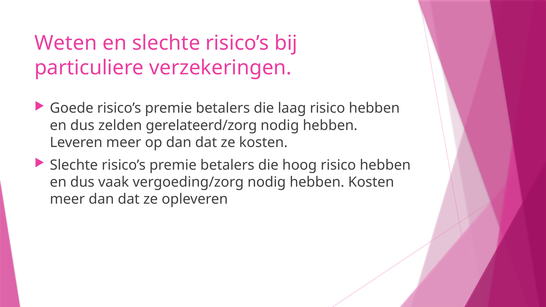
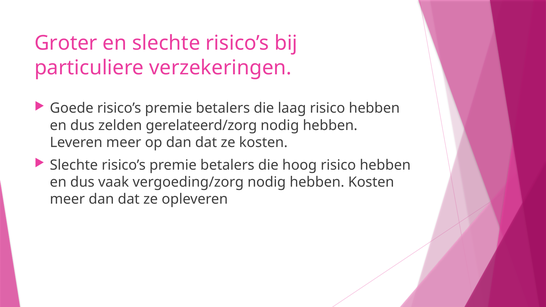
Weten: Weten -> Groter (66, 43)
